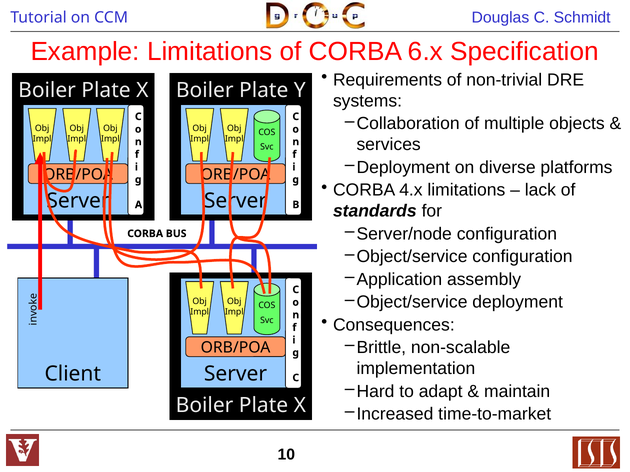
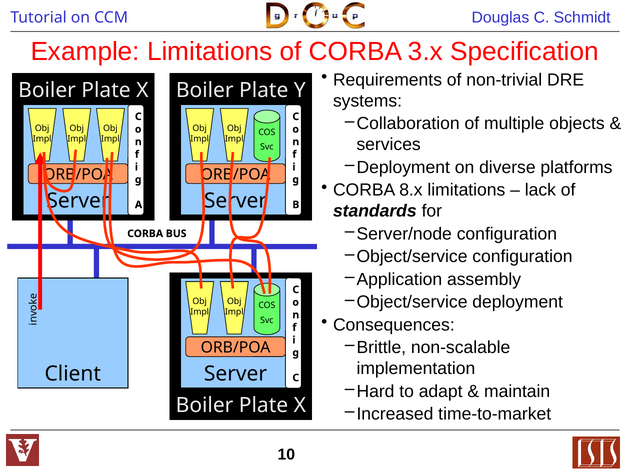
6.x: 6.x -> 3.x (425, 52)
4.x: 4.x -> 8.x (411, 190)
